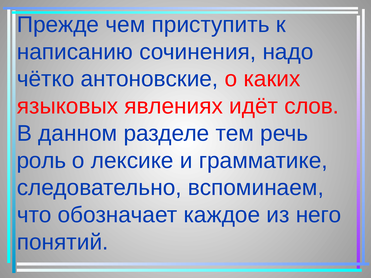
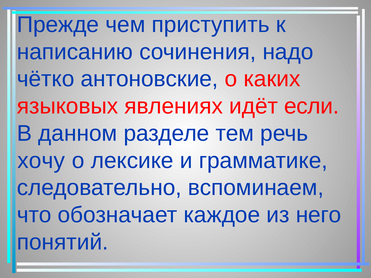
слов: слов -> если (312, 106)
роль: роль -> хочу (41, 161)
